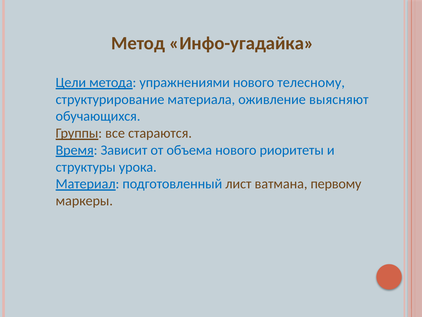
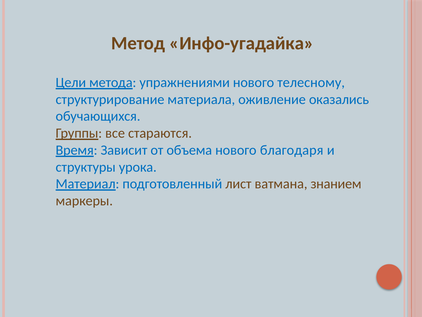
выясняют: выясняют -> оказались (339, 99)
риоритеты: риоритеты -> благодаря (292, 150)
первому: первому -> знанием (336, 184)
